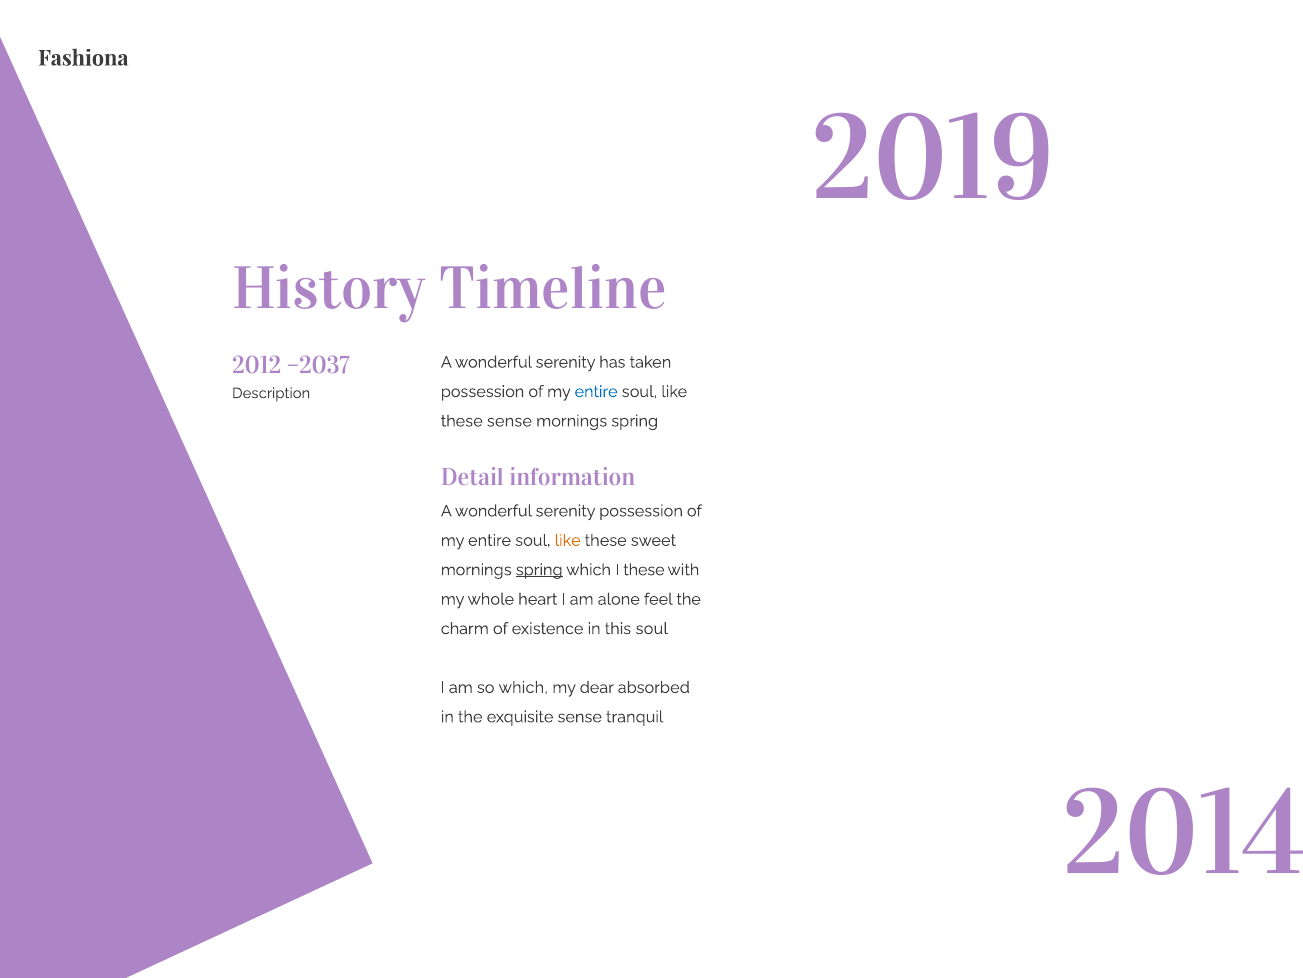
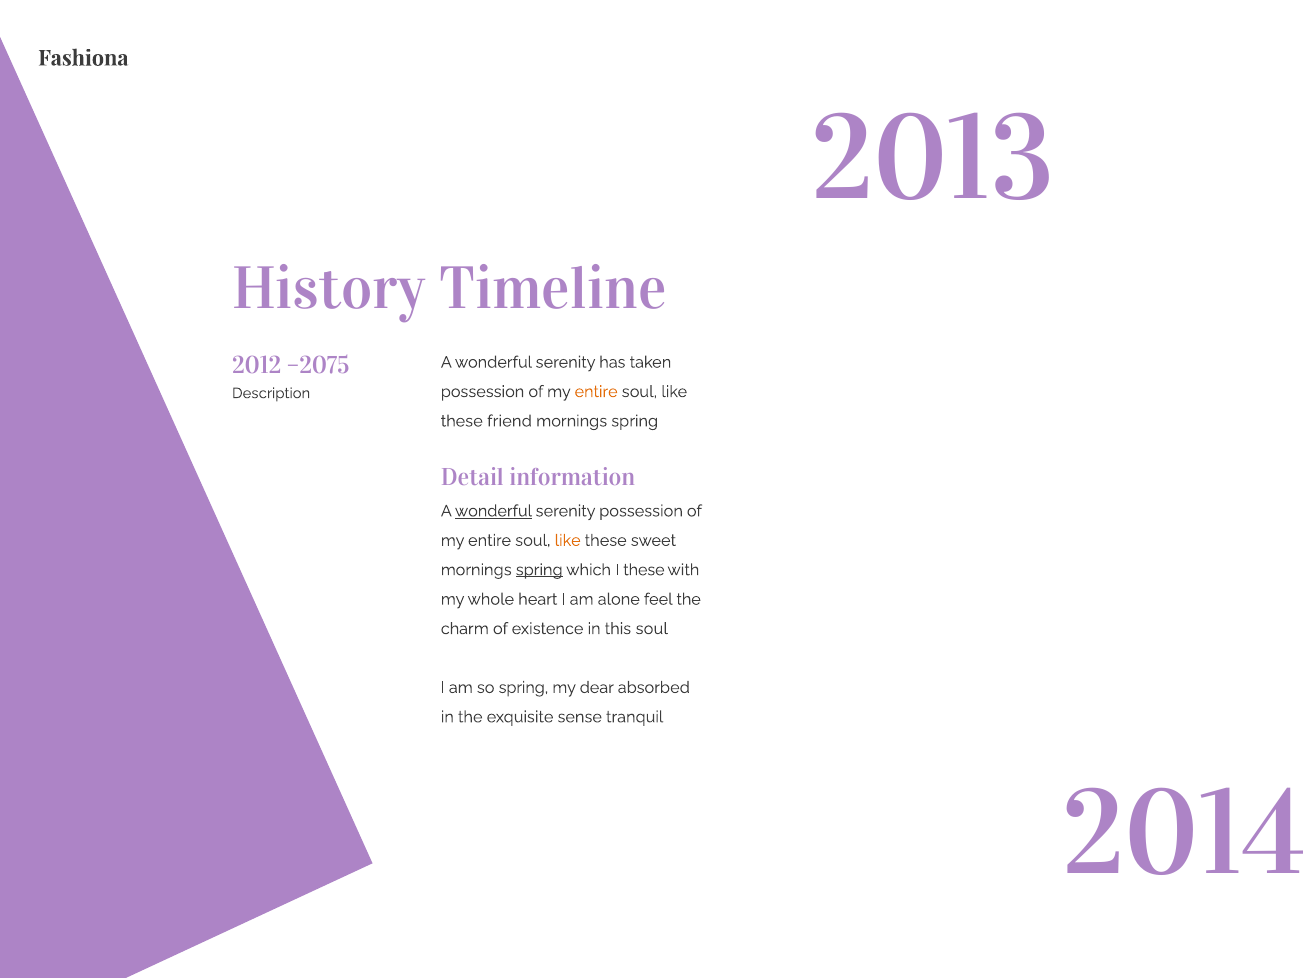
2019: 2019 -> 2013 (933, 159)
–2037: –2037 -> –2075 (318, 365)
entire colour: blue -> orange (596, 391)
these sense: sense -> friend (509, 421)
wonderful underline: none -> present (493, 511)
so which: which -> spring (523, 687)
